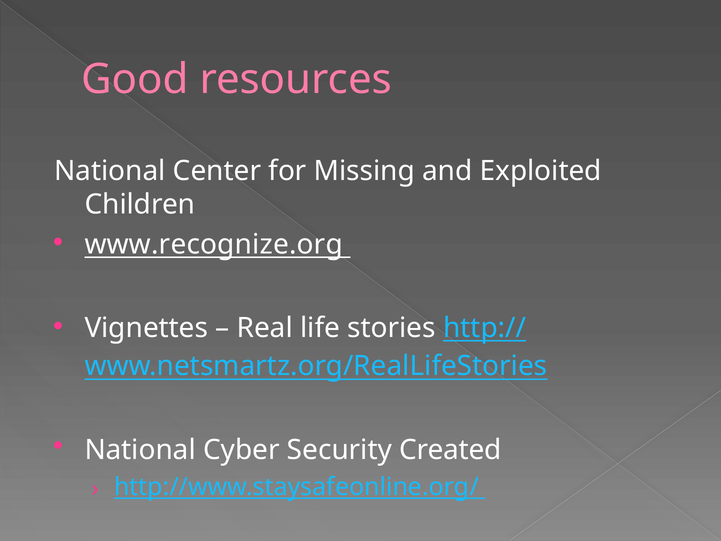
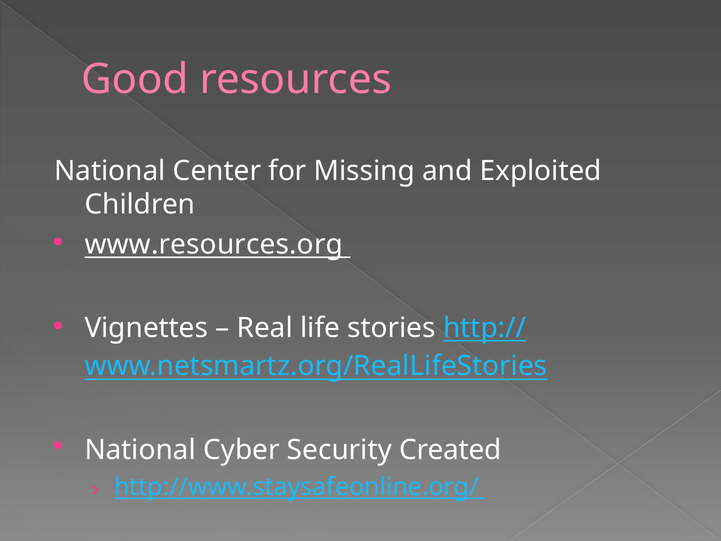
www.recognize.org: www.recognize.org -> www.resources.org (214, 244)
